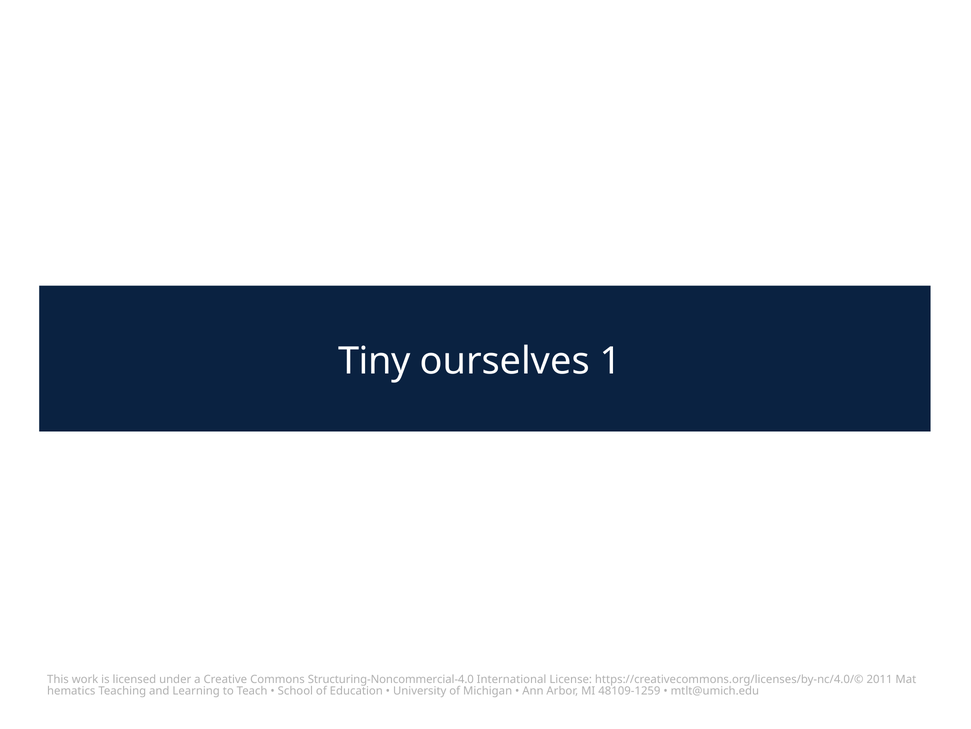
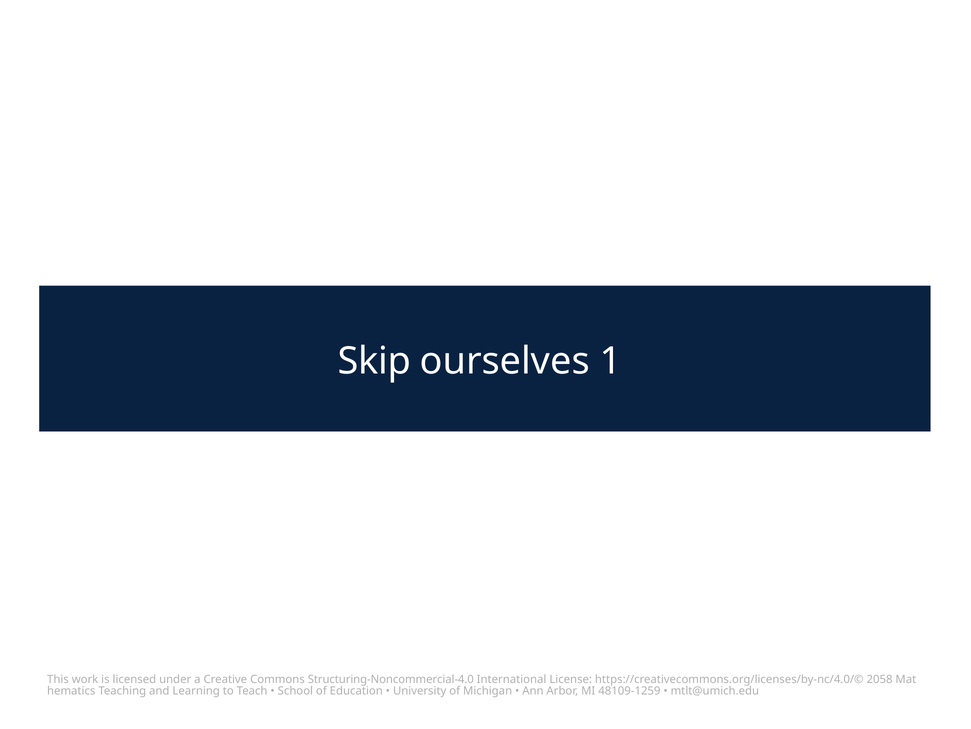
Tiny: Tiny -> Skip (374, 361)
2011: 2011 -> 2058 (880, 679)
